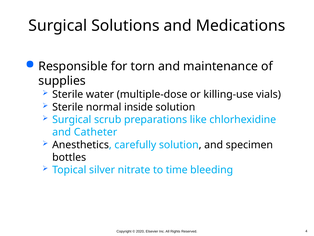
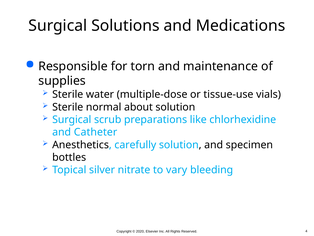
killing-use: killing-use -> tissue-use (228, 94)
inside: inside -> about (138, 107)
time: time -> vary (177, 170)
